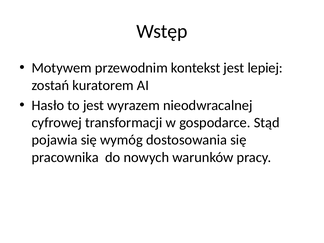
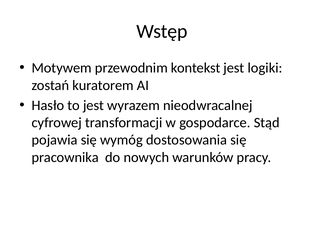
lepiej: lepiej -> logiki (265, 68)
